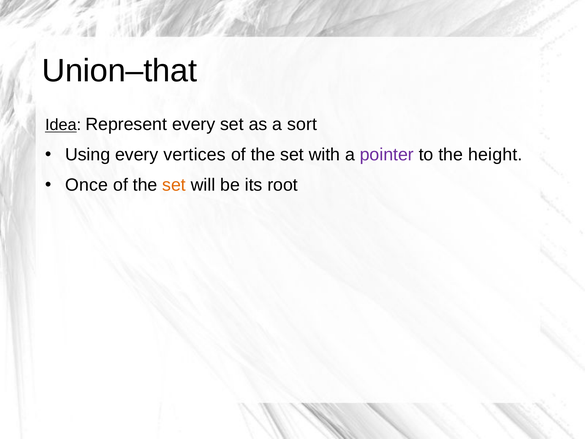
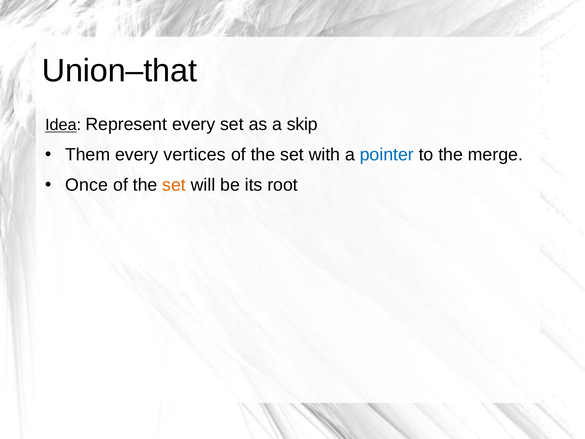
sort: sort -> skip (302, 124)
Using: Using -> Them (88, 155)
pointer colour: purple -> blue (387, 155)
height: height -> merge (495, 155)
